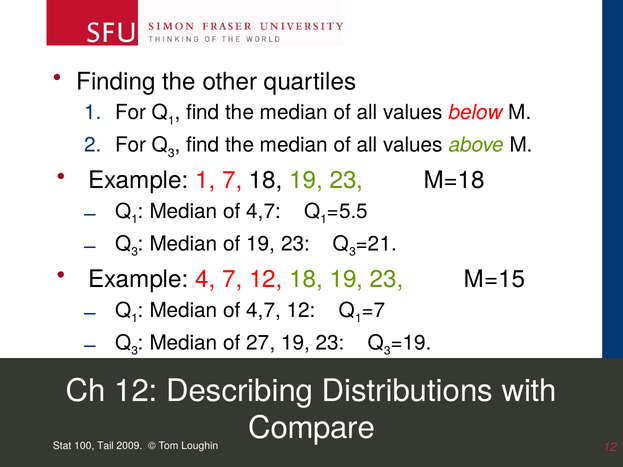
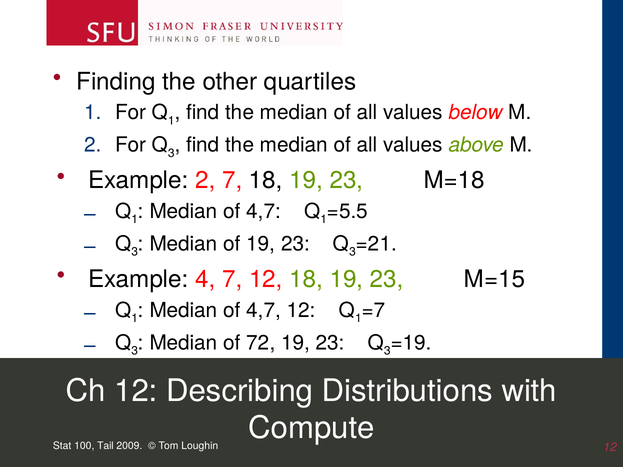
Example 1: 1 -> 2 (205, 181)
27: 27 -> 72 (261, 343)
Compare: Compare -> Compute (311, 428)
